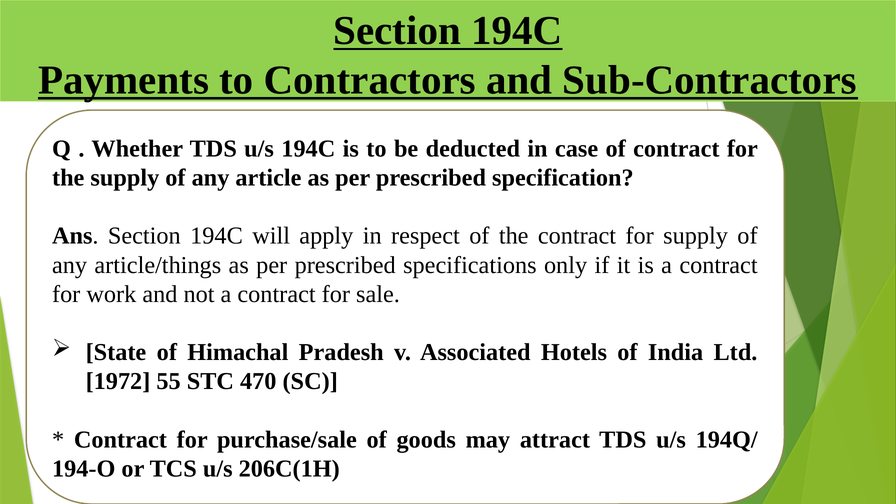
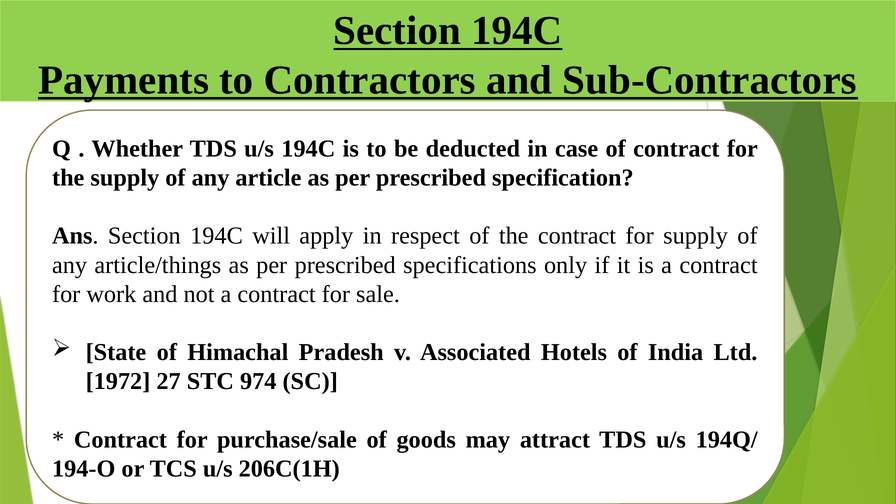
55: 55 -> 27 (169, 381)
470: 470 -> 974 (258, 381)
